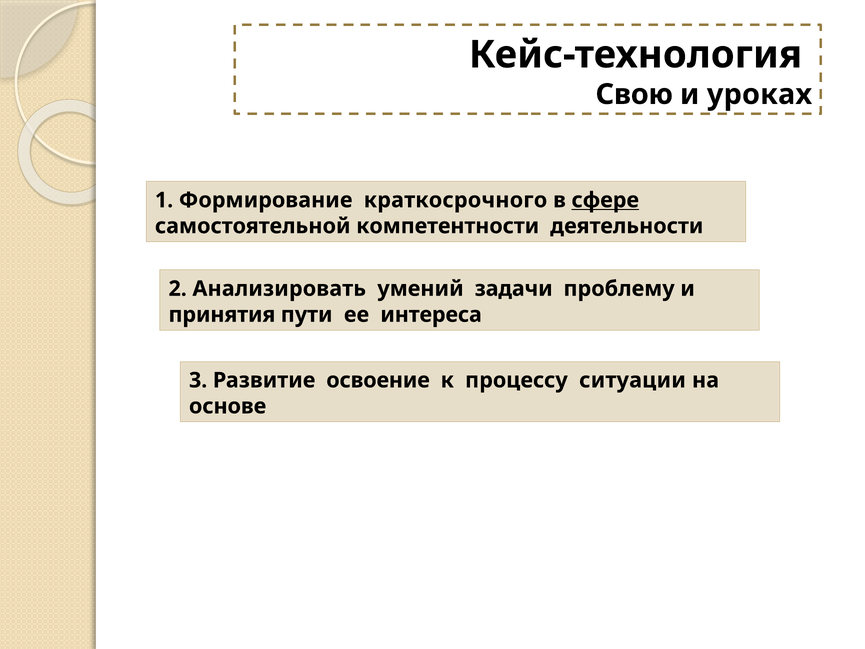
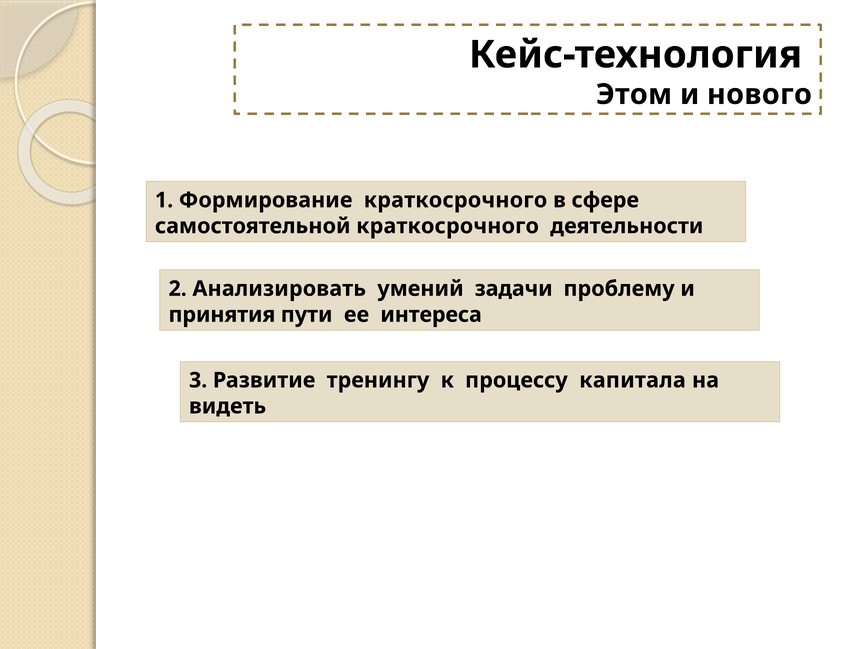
Свою: Свою -> Этом (634, 94)
уроках: уроках -> нового (759, 94)
сфере underline: present -> none (605, 200)
самостоятельной компетентности: компетентности -> краткосрочного (448, 226)
освоение: освоение -> тренингу (378, 380)
ситуации: ситуации -> капитала (633, 380)
основе: основе -> видеть (228, 406)
